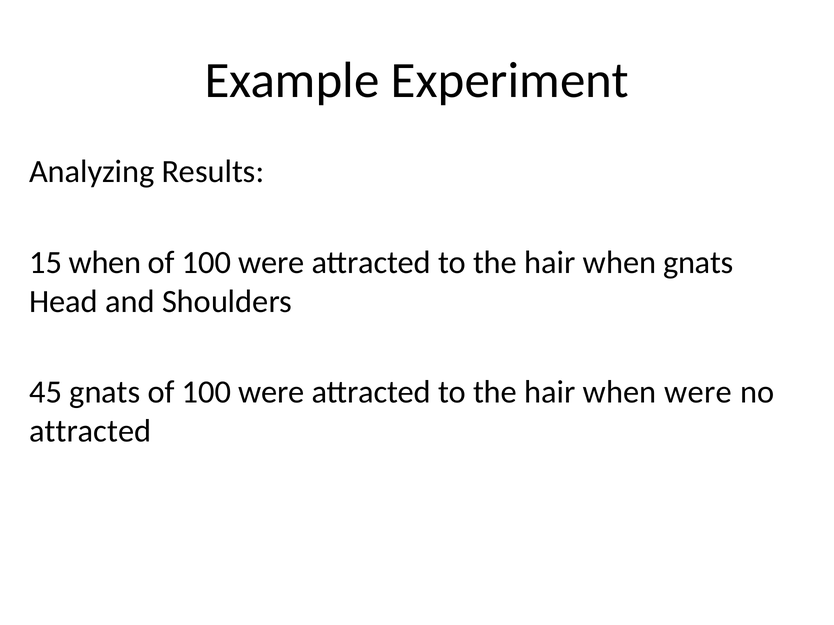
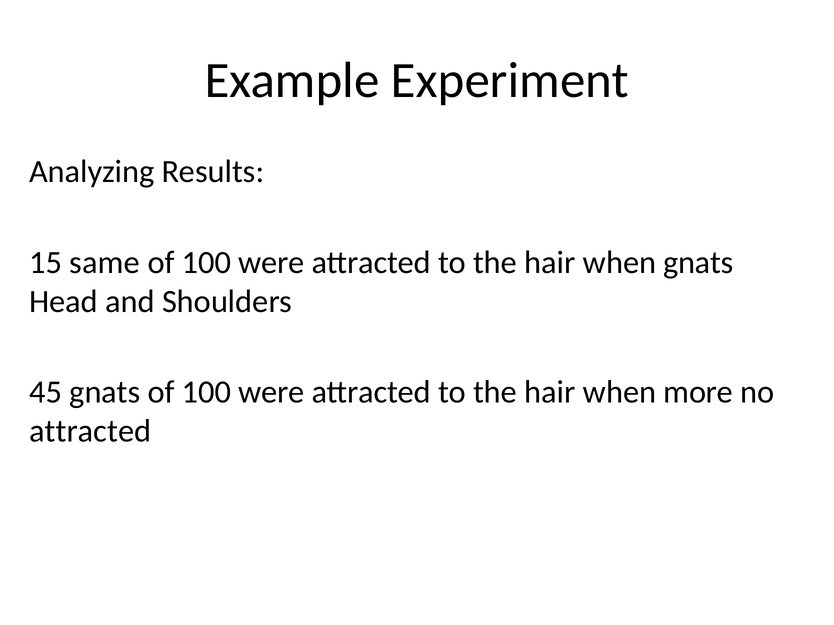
15 when: when -> same (105, 263)
when were: were -> more (698, 393)
